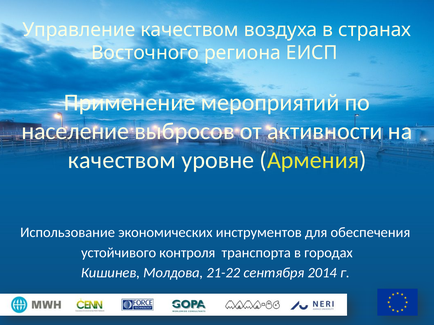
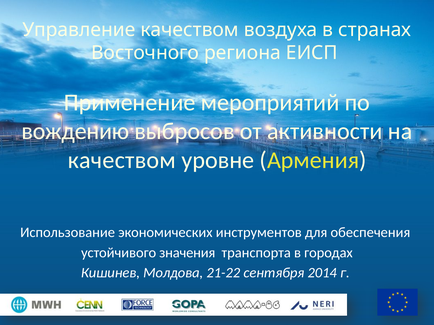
население: население -> вождению (75, 131)
контроля: контроля -> значения (187, 253)
